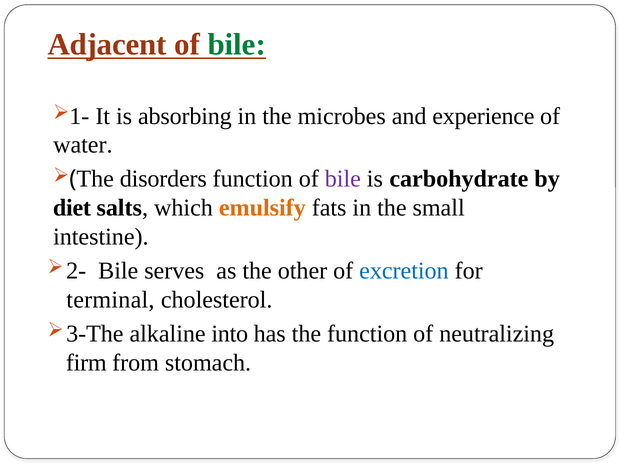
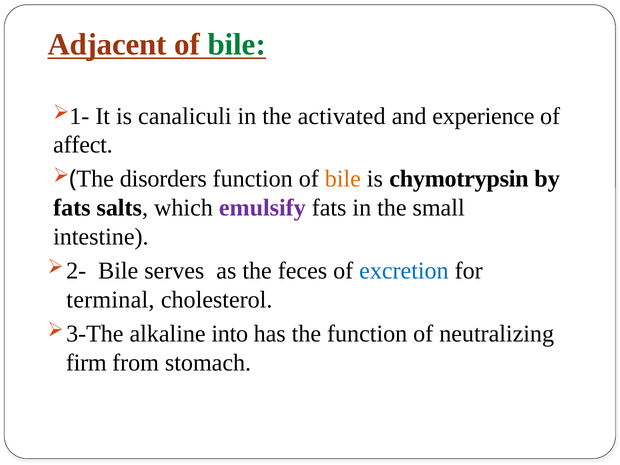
absorbing: absorbing -> canaliculi (185, 116)
microbes: microbes -> activated (342, 116)
water: water -> affect (83, 145)
bile colour: purple -> orange (343, 179)
carbohydrate: carbohydrate -> chymotrypsin (459, 179)
diet: diet -> fats (72, 208)
emulsify colour: orange -> purple (262, 208)
other: other -> feces (303, 271)
